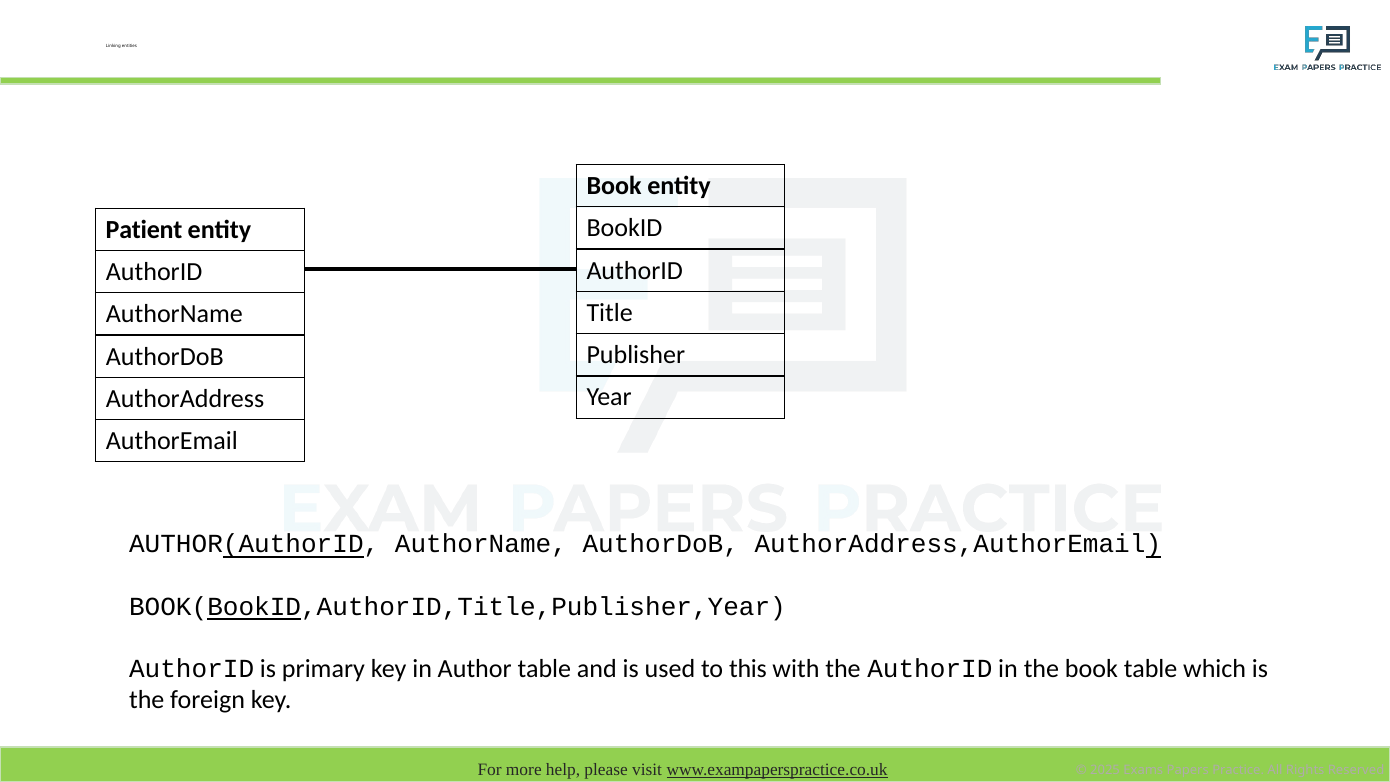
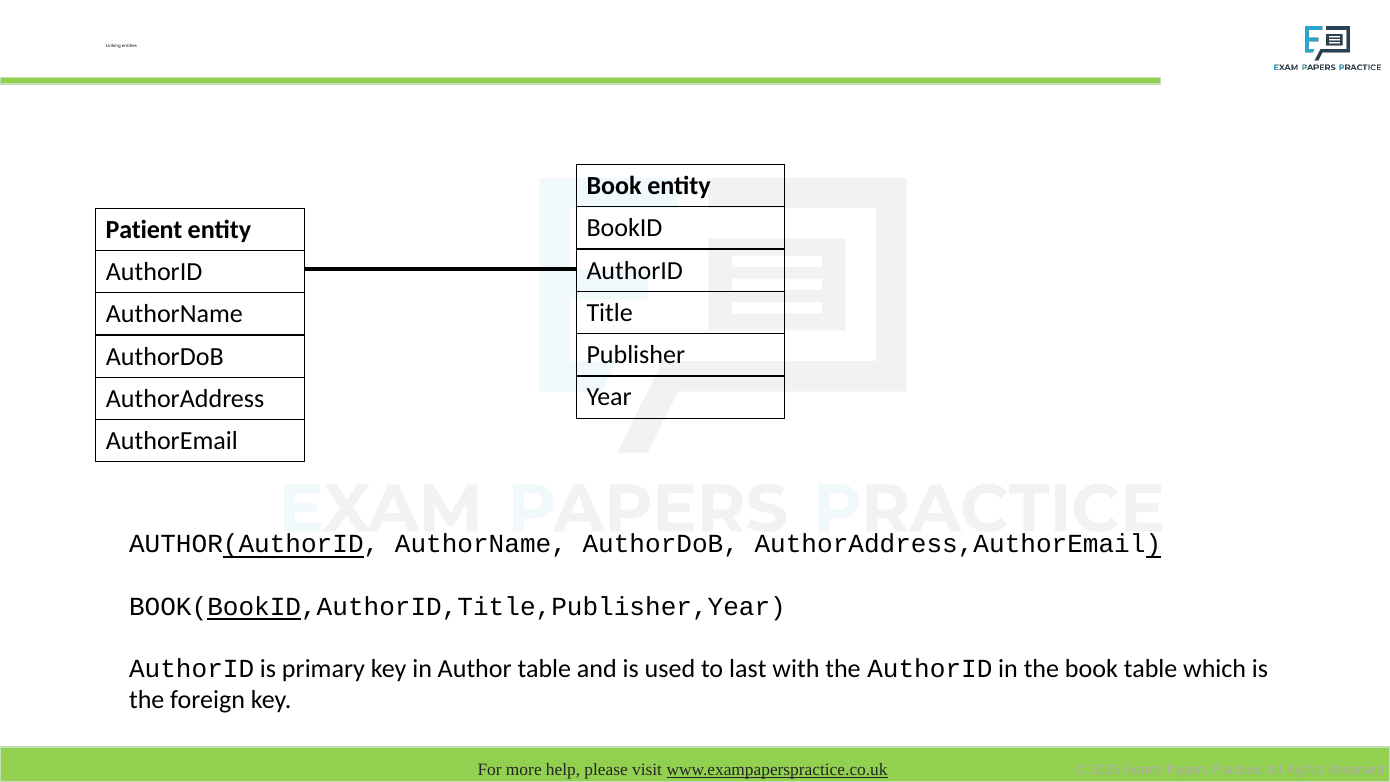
this: this -> last (748, 669)
